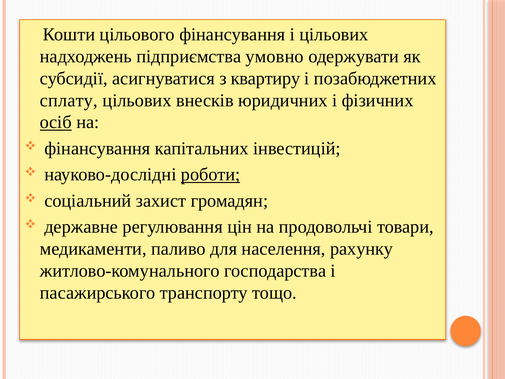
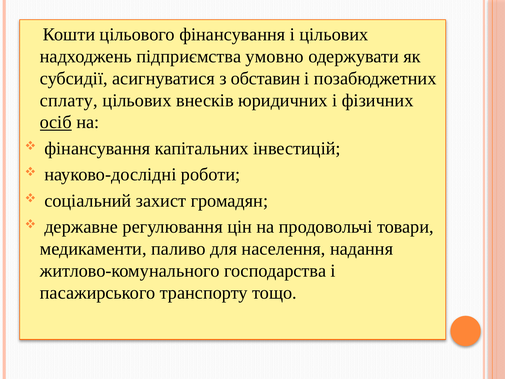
квартиру: квартиру -> обставин (266, 78)
роботи underline: present -> none (211, 174)
рахунку: рахунку -> надання (362, 249)
